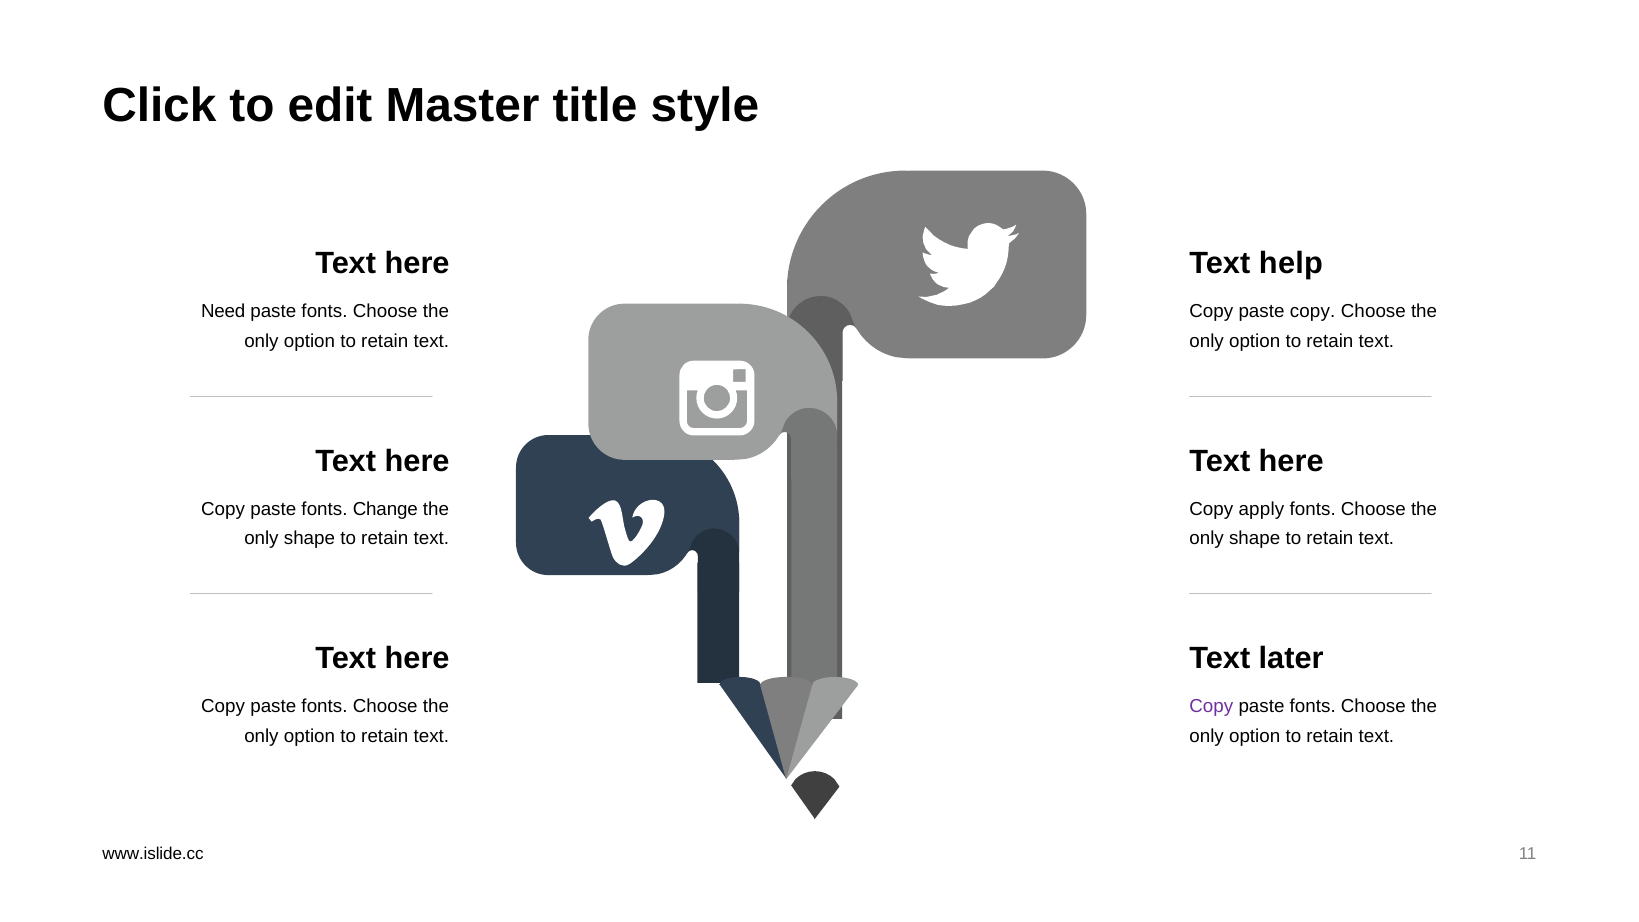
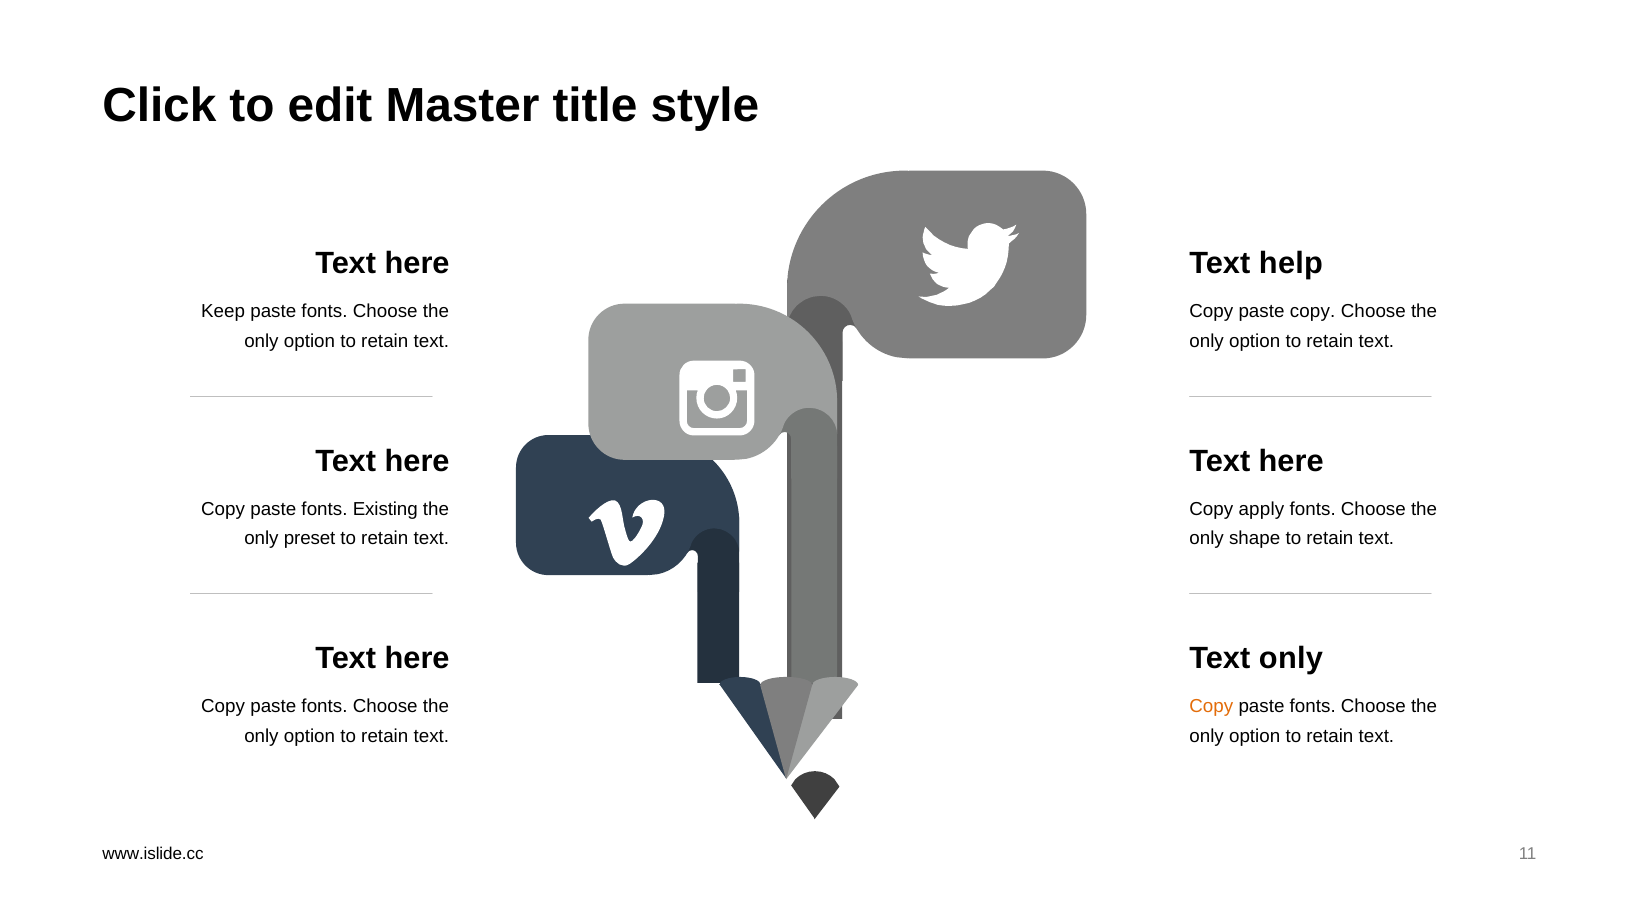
Need: Need -> Keep (223, 312)
Change: Change -> Existing (385, 509)
shape: shape -> preset (310, 539)
Text later: later -> only (1291, 658)
Copy colour: purple -> orange (1211, 707)
